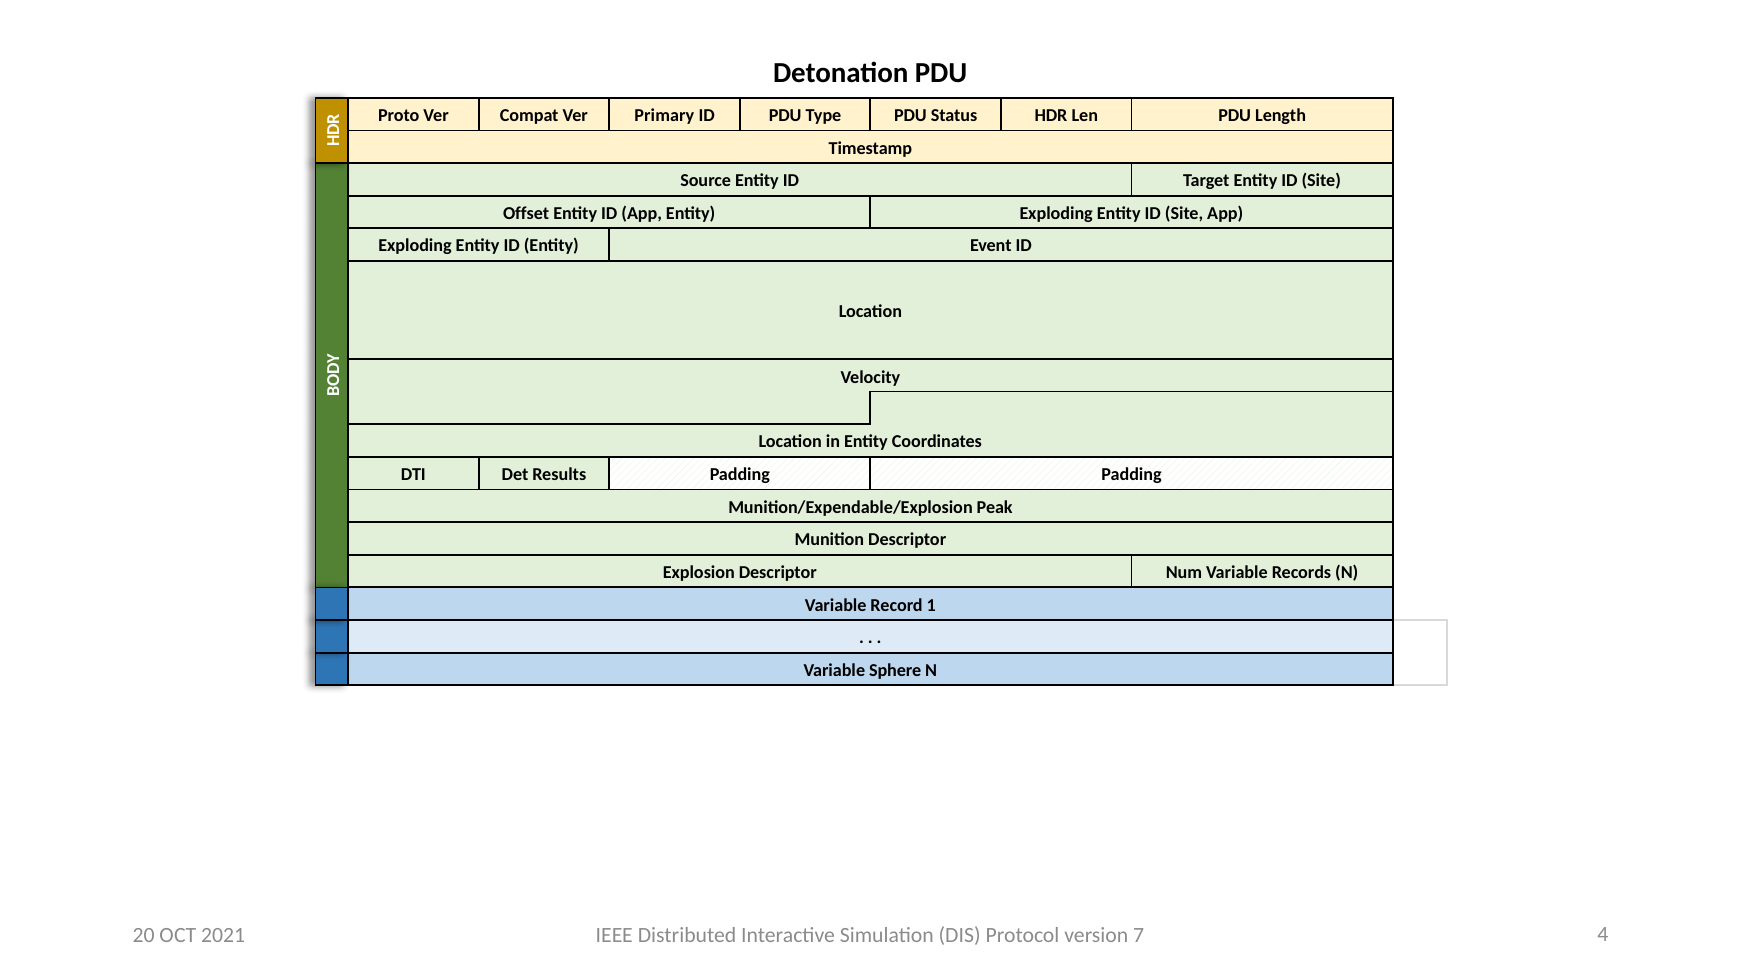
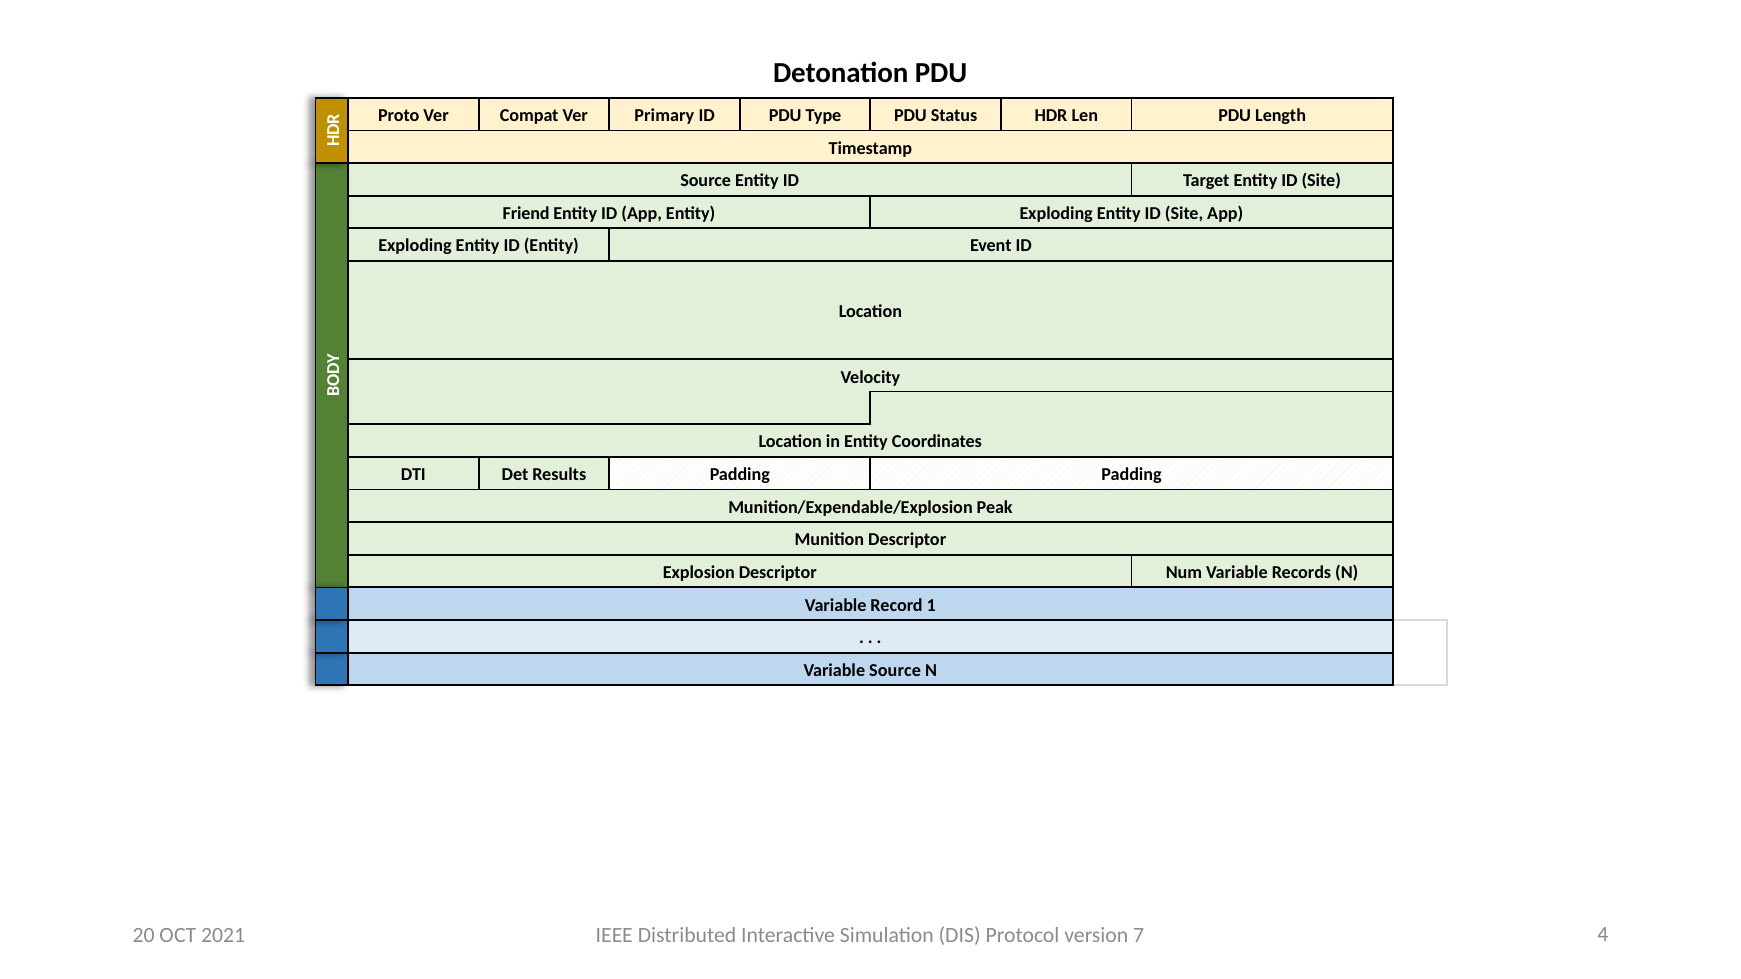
Offset: Offset -> Friend (526, 213)
Variable Sphere: Sphere -> Source (895, 670)
